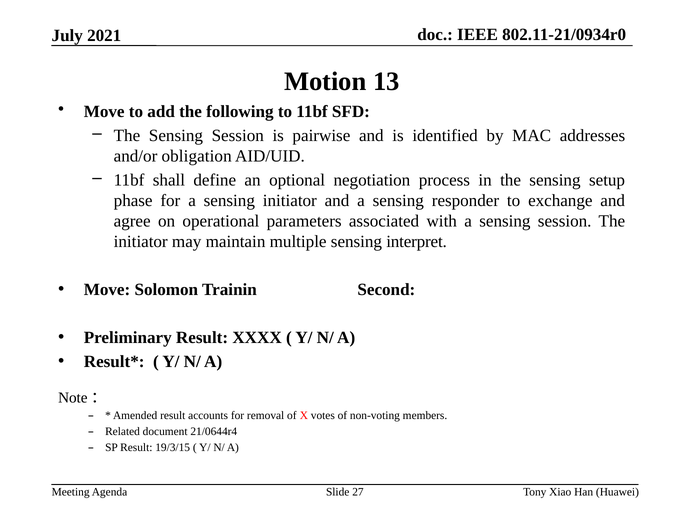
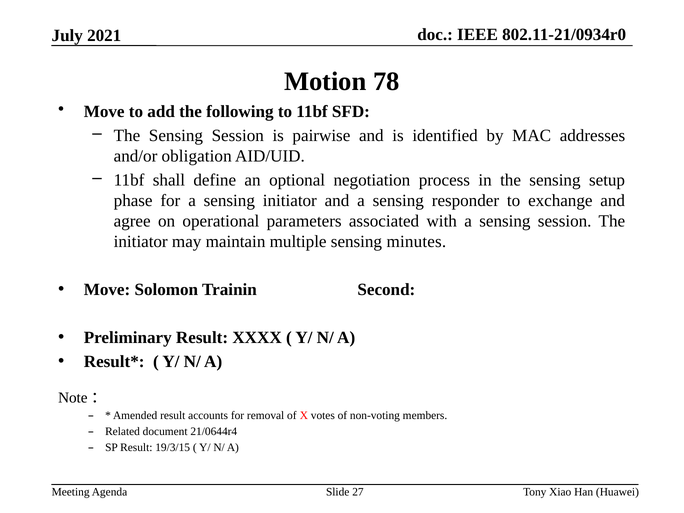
13: 13 -> 78 (386, 82)
interpret: interpret -> minutes (416, 242)
